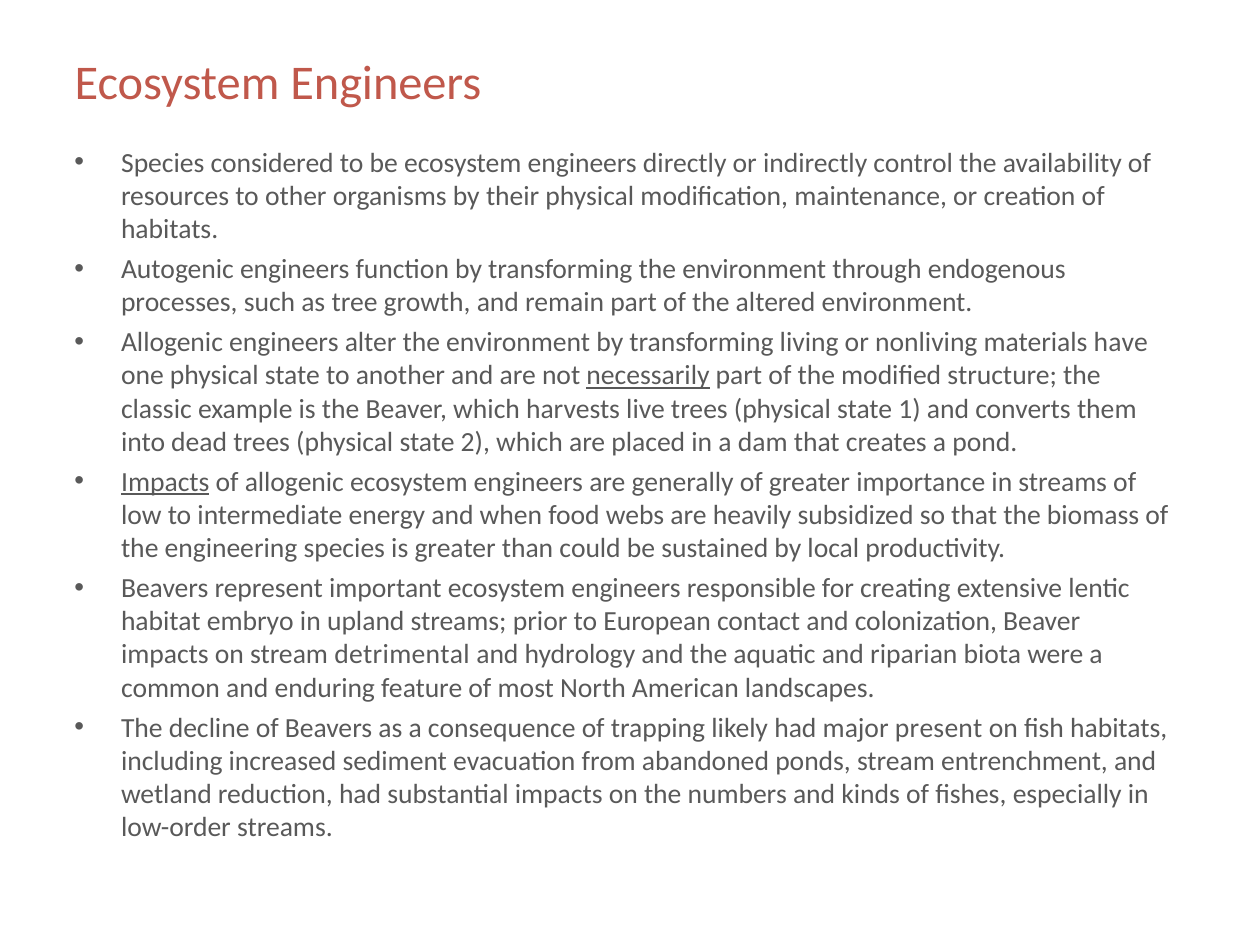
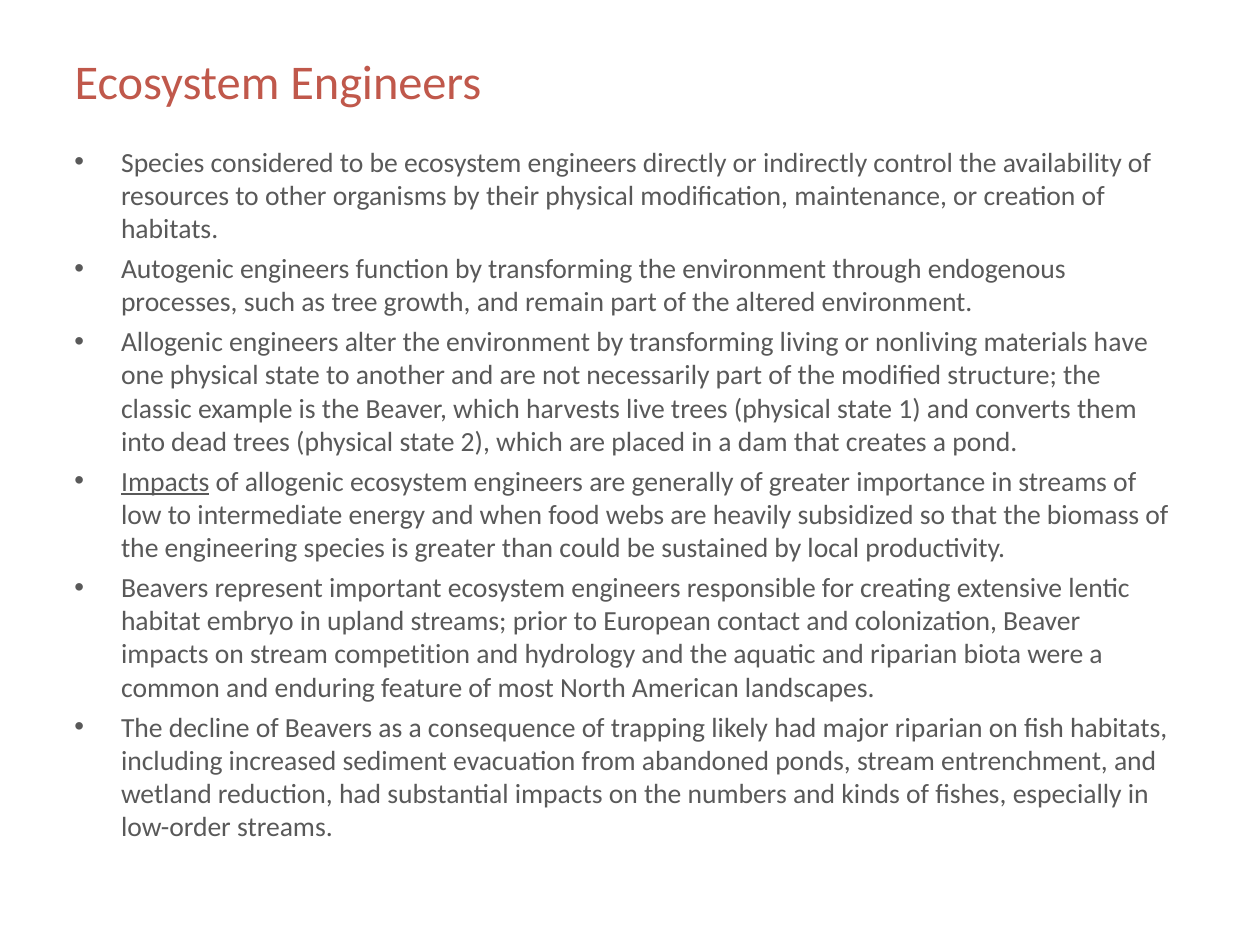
necessarily underline: present -> none (648, 376)
detrimental: detrimental -> competition (402, 655)
major present: present -> riparian (939, 728)
